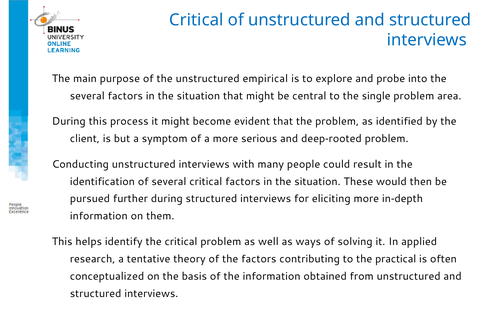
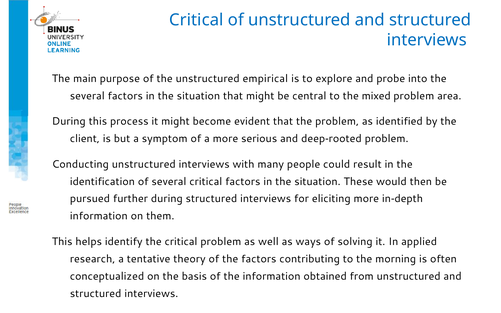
single: single -> mixed (376, 96)
practical: practical -> morning (396, 259)
